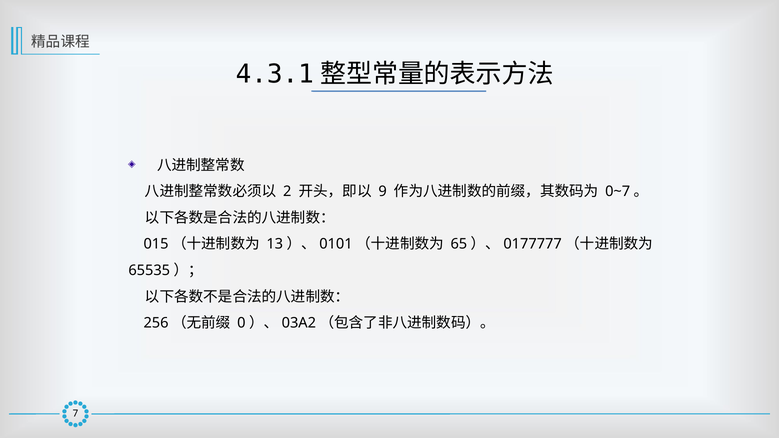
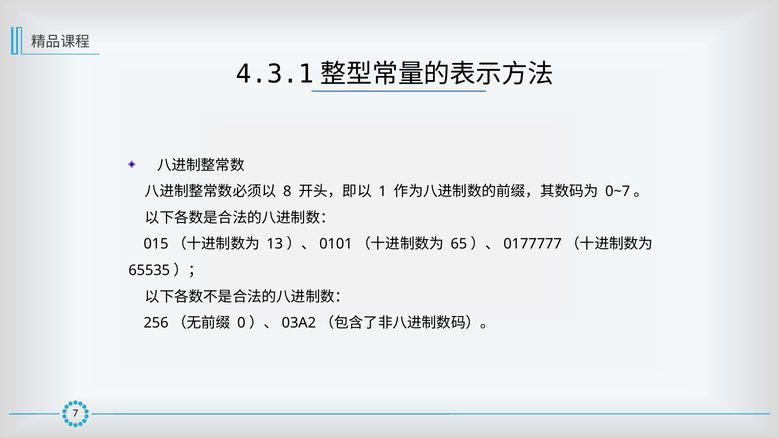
2: 2 -> 8 (287, 192)
9: 9 -> 1 (383, 192)
